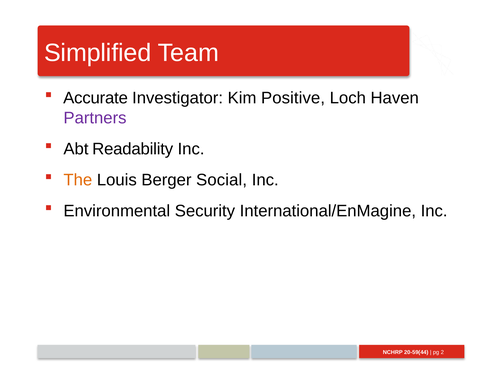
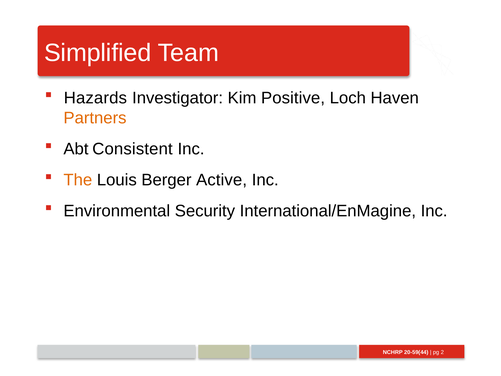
Accurate: Accurate -> Hazards (95, 98)
Partners colour: purple -> orange (95, 118)
Readability: Readability -> Consistent (132, 149)
Social: Social -> Active (222, 180)
